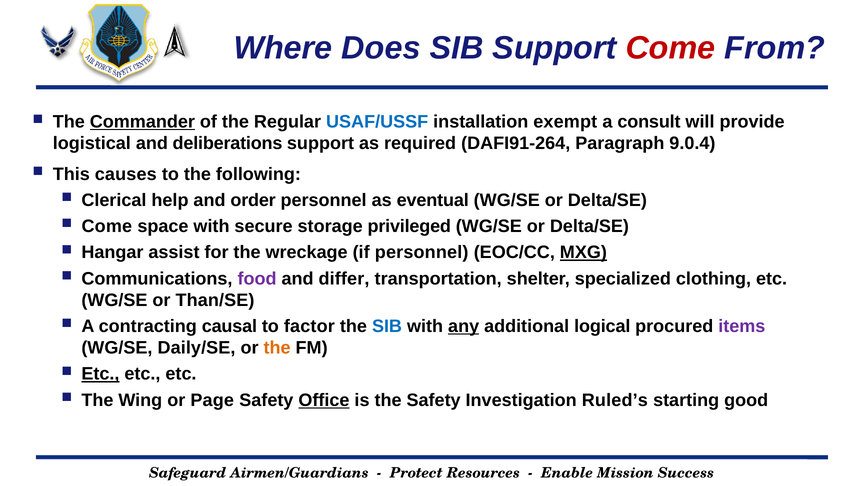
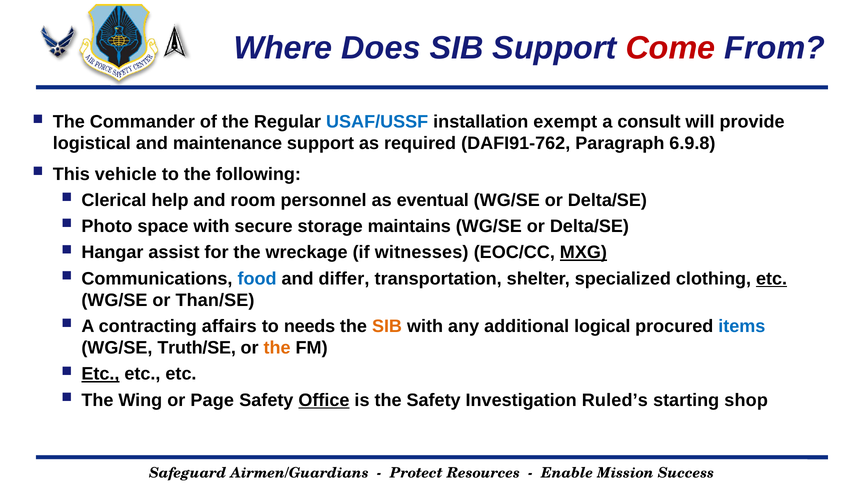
Commander underline: present -> none (142, 122)
deliberations: deliberations -> maintenance (227, 144)
DAFI91-264: DAFI91-264 -> DAFI91-762 (516, 144)
9.0.4: 9.0.4 -> 6.9.8 (692, 144)
causes: causes -> vehicle (126, 174)
order: order -> room (253, 200)
Come: Come -> Photo (107, 226)
privileged: privileged -> maintains (409, 226)
if personnel: personnel -> witnesses (422, 252)
food colour: purple -> blue (257, 279)
etc underline: none -> present (772, 279)
causal: causal -> affairs (229, 326)
factor: factor -> needs (310, 326)
SIB colour: blue -> orange (387, 326)
any underline: present -> none (464, 326)
items colour: purple -> blue (742, 326)
Daily/SE: Daily/SE -> Truth/SE (197, 348)
good: good -> shop (746, 400)
